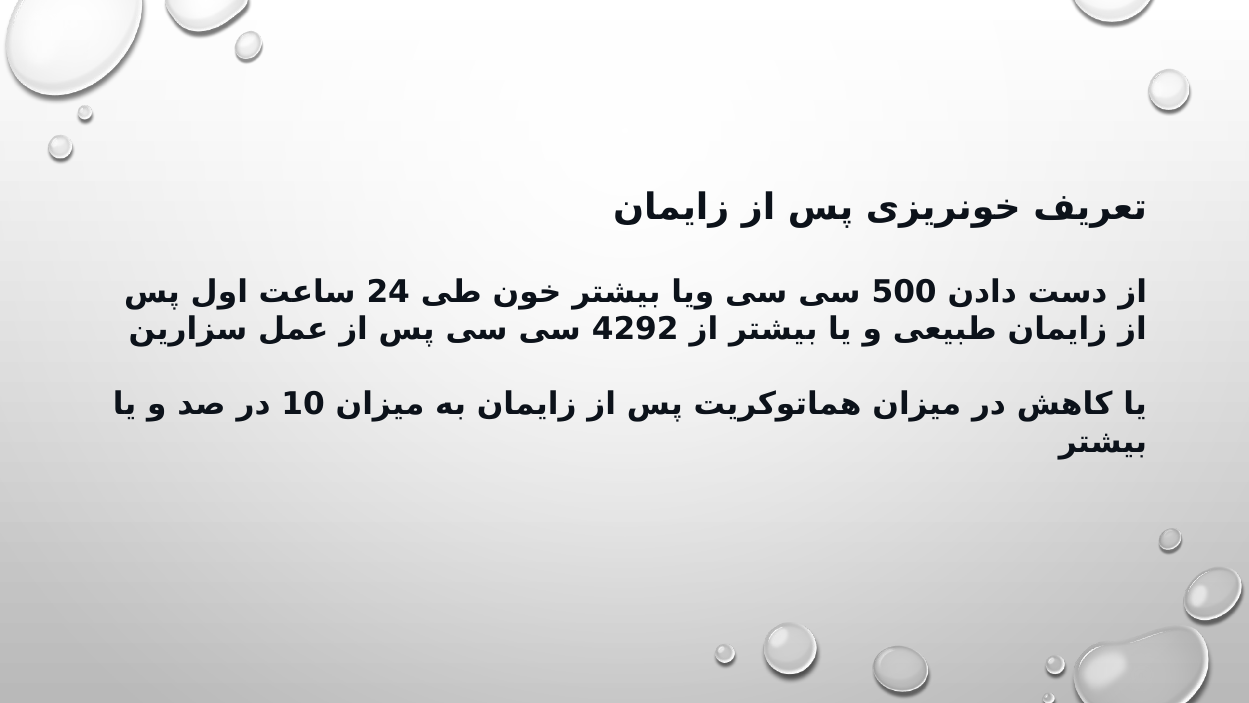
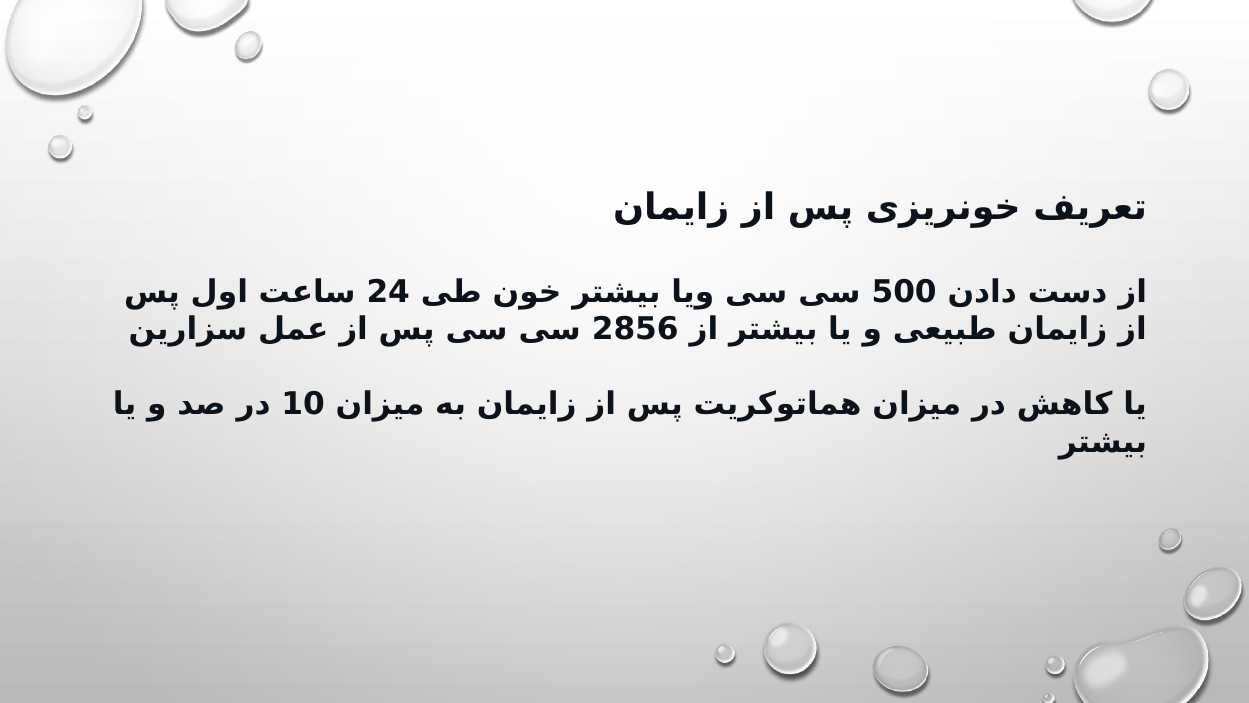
4292: 4292 -> 2856 (635, 329)
